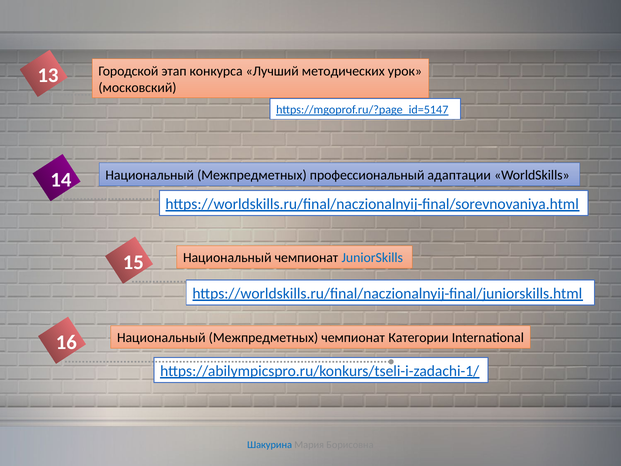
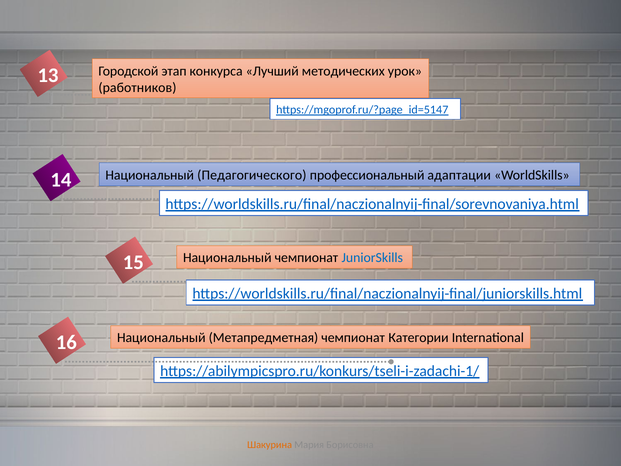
московский: московский -> работников (137, 87)
Межпредметных: Межпредметных -> Педагогического (252, 175)
Межпредметных: Межпредметных -> Метапредметная (263, 338)
Шакурина colour: blue -> orange (270, 445)
